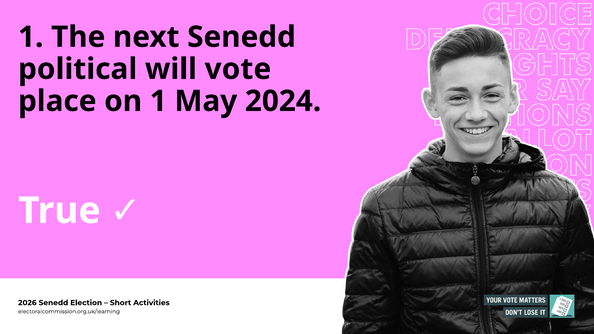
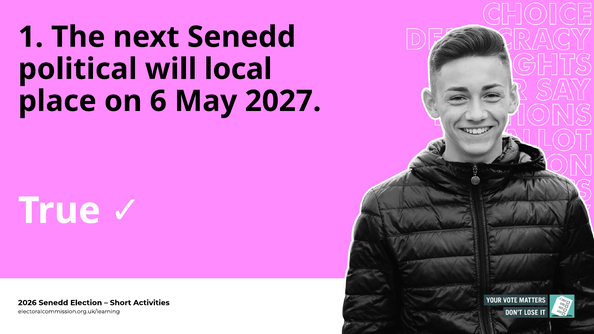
vote: vote -> local (238, 69)
on 1: 1 -> 6 (158, 101)
2024: 2024 -> 2027 (283, 101)
